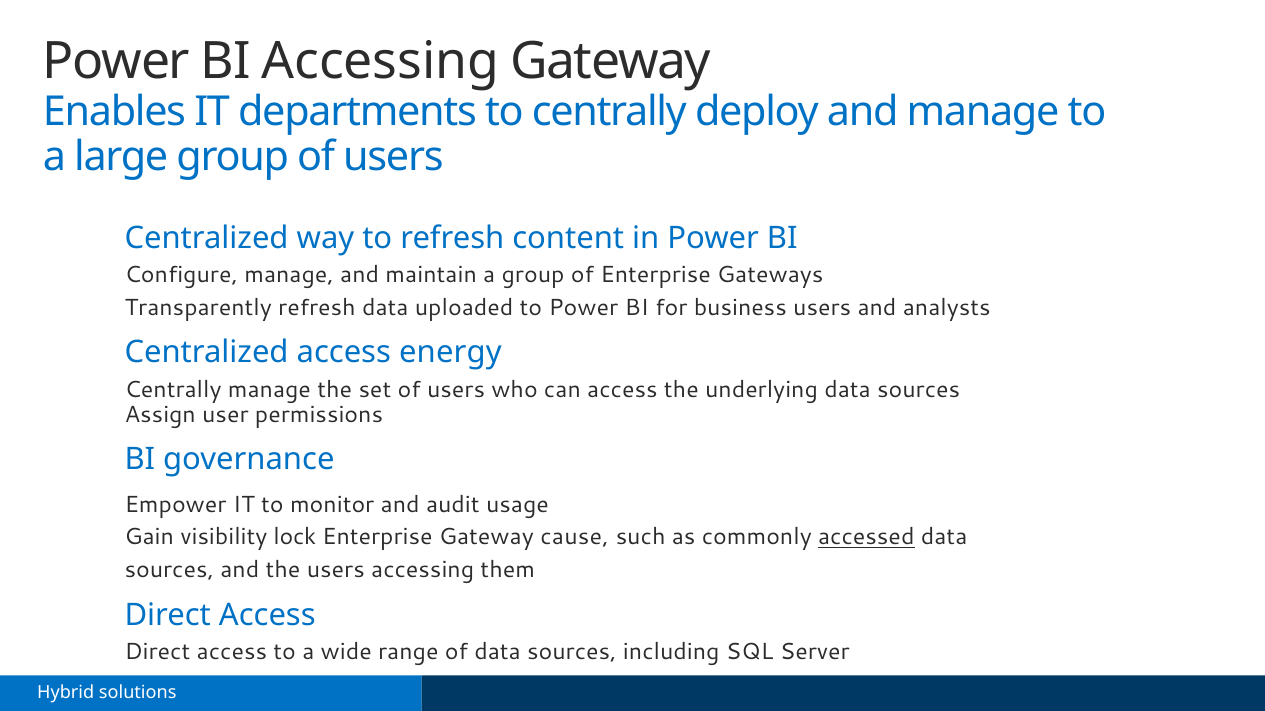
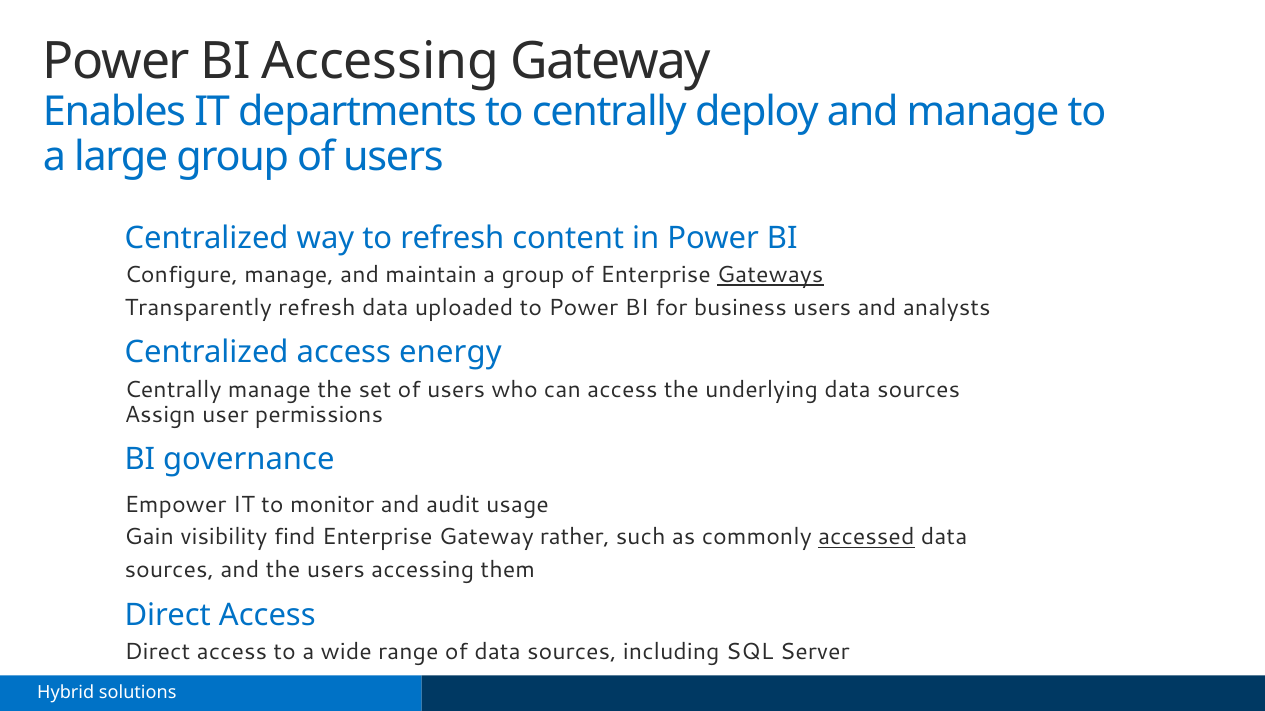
Gateways underline: none -> present (770, 275)
lock: lock -> find (295, 538)
cause: cause -> rather (575, 538)
